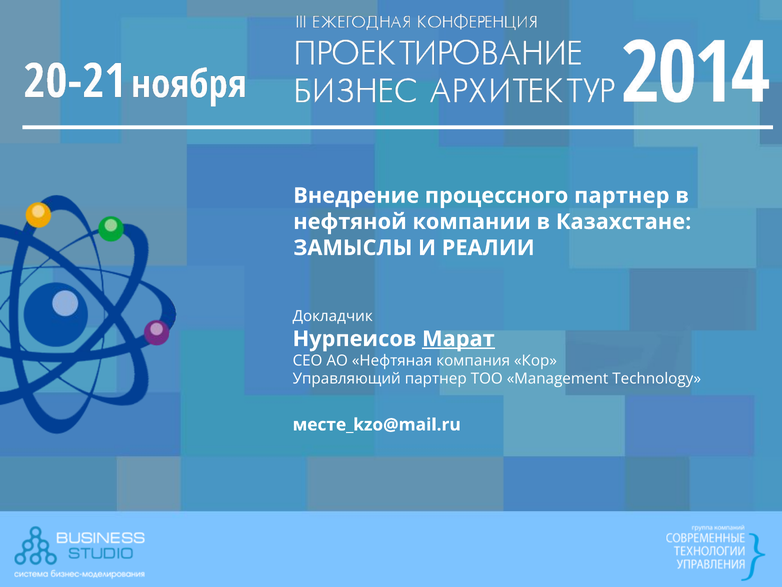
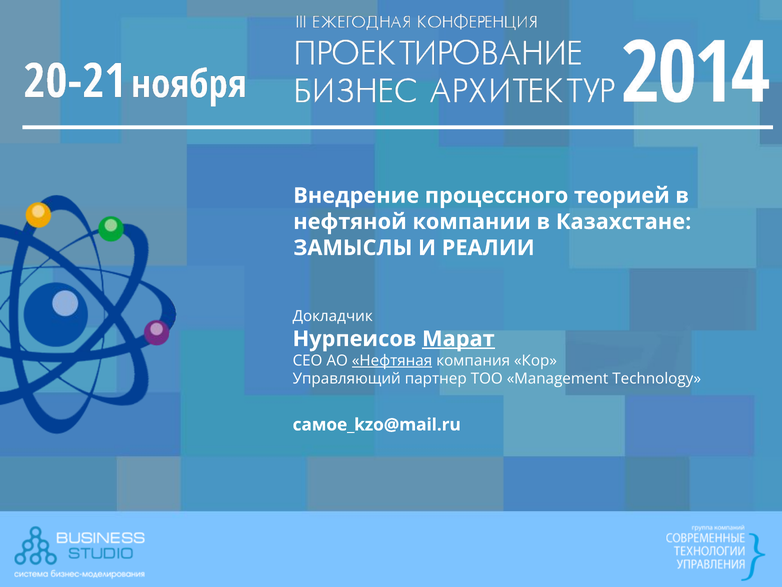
процессного партнер: партнер -> теорией (622, 196)
Нефтяная underline: none -> present (392, 360)
месте_kzo@mail.ru: месте_kzo@mail.ru -> самое_kzo@mail.ru (377, 424)
